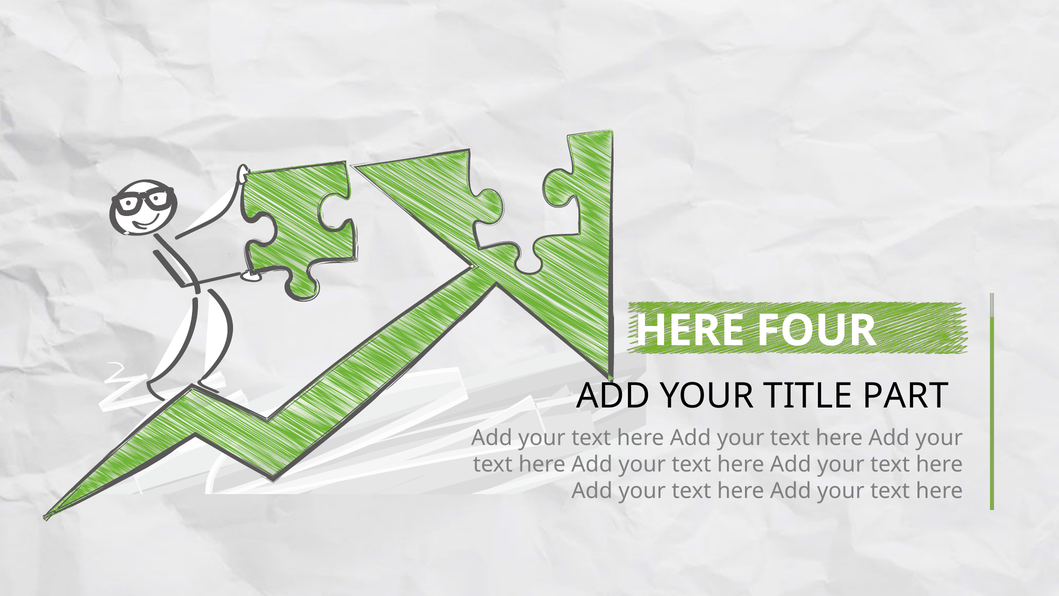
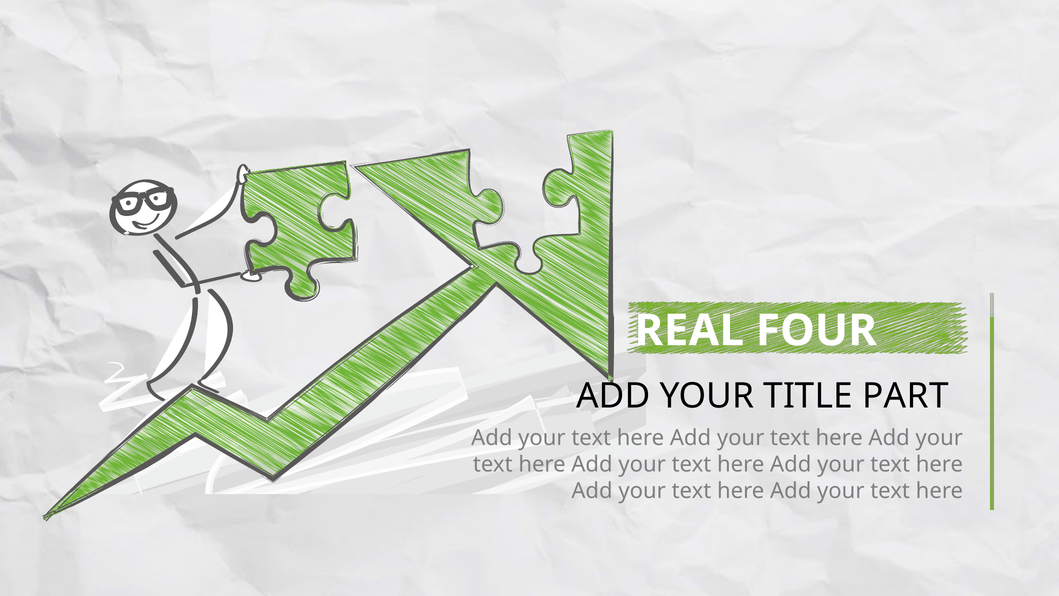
HERE: HERE -> REAL (689, 330)
